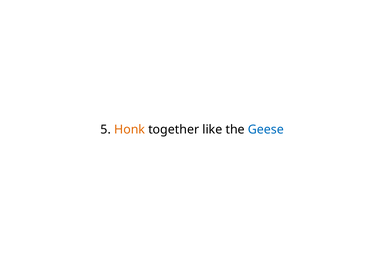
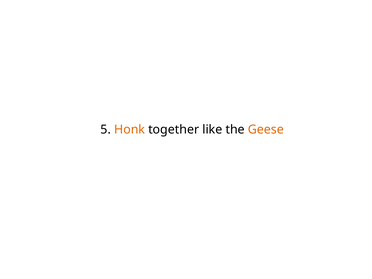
Geese colour: blue -> orange (266, 130)
